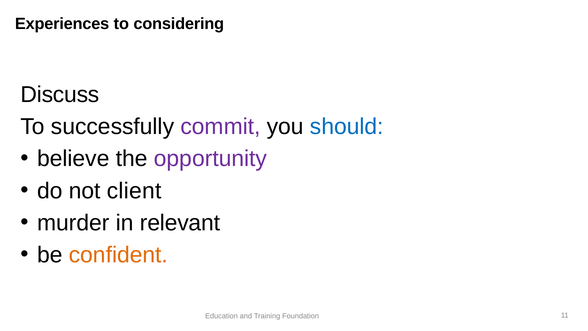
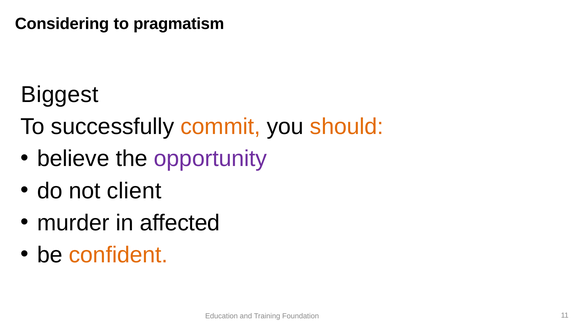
Experiences: Experiences -> Considering (62, 24)
considering: considering -> pragmatism (179, 24)
Discuss: Discuss -> Biggest (60, 95)
commit colour: purple -> orange (220, 127)
should colour: blue -> orange (347, 127)
relevant: relevant -> affected (180, 223)
